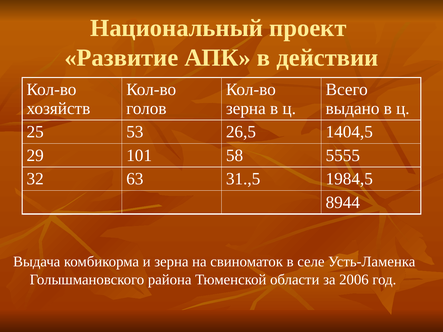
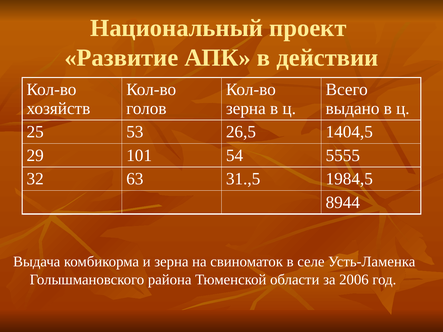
58: 58 -> 54 (235, 156)
